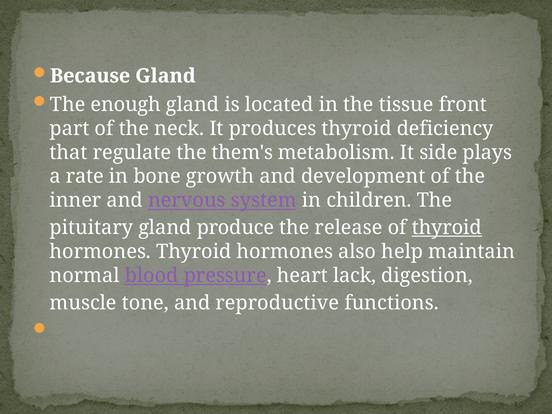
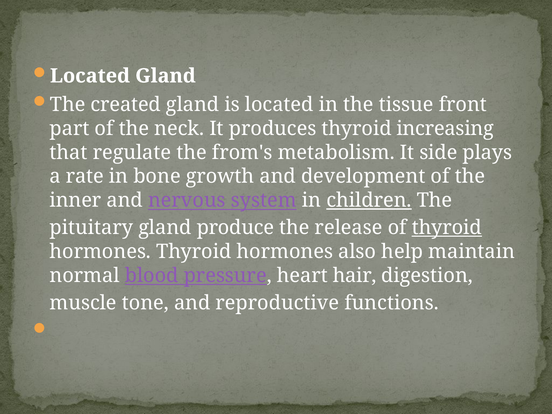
Because: Because -> Located (90, 76)
enough: enough -> created (126, 104)
deficiency: deficiency -> increasing (445, 128)
them's: them's -> from's (242, 152)
children underline: none -> present (369, 200)
lack: lack -> hair (355, 276)
